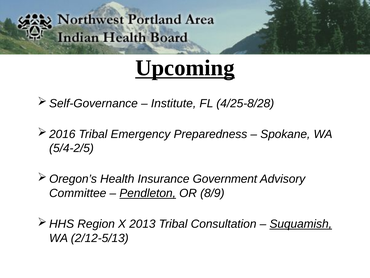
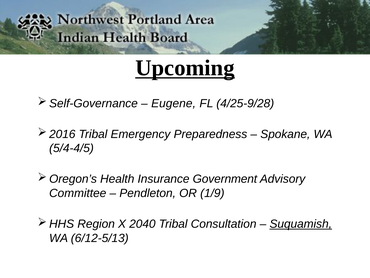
Institute: Institute -> Eugene (174, 103)
4/25-8/28: 4/25-8/28 -> 4/25-9/28 (245, 103)
5/4-2/5: 5/4-2/5 -> 5/4-4/5 (71, 148)
Pendleton underline: present -> none (148, 193)
8/9: 8/9 -> 1/9 (212, 193)
2013: 2013 -> 2040 (142, 224)
2/12-5/13: 2/12-5/13 -> 6/12-5/13 (100, 238)
